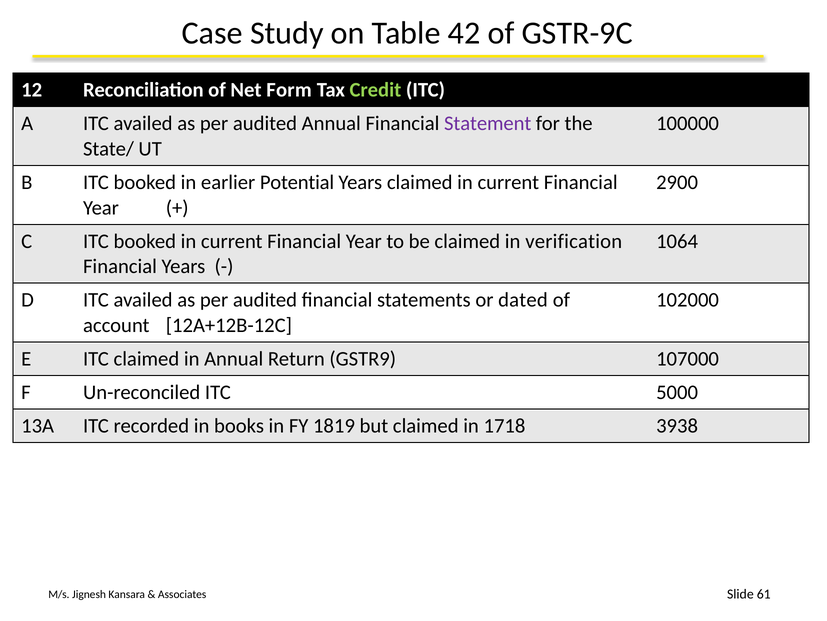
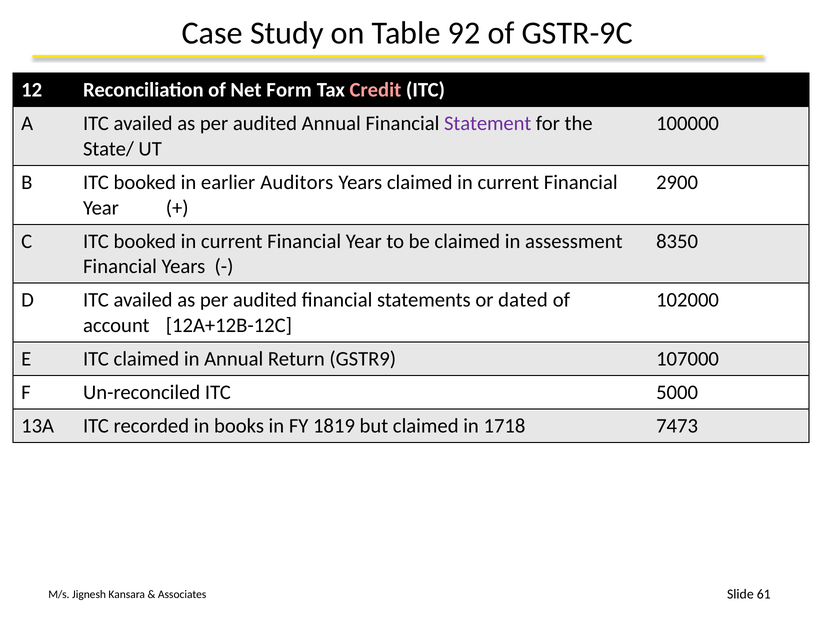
42: 42 -> 92 (464, 33)
Credit colour: light green -> pink (375, 90)
Potential: Potential -> Auditors (297, 182)
verification: verification -> assessment (574, 241)
1064: 1064 -> 8350 (677, 241)
3938: 3938 -> 7473 (677, 426)
